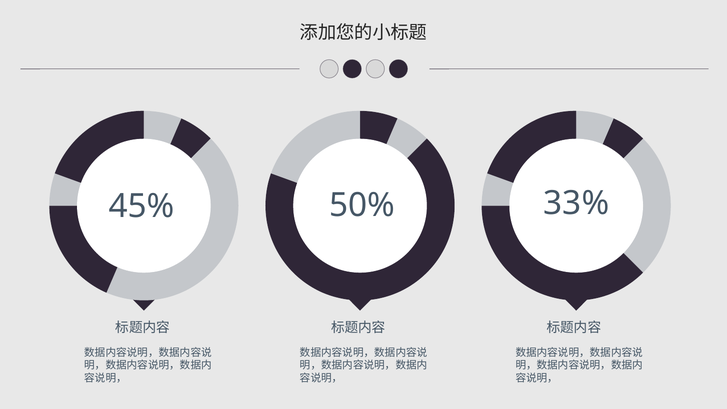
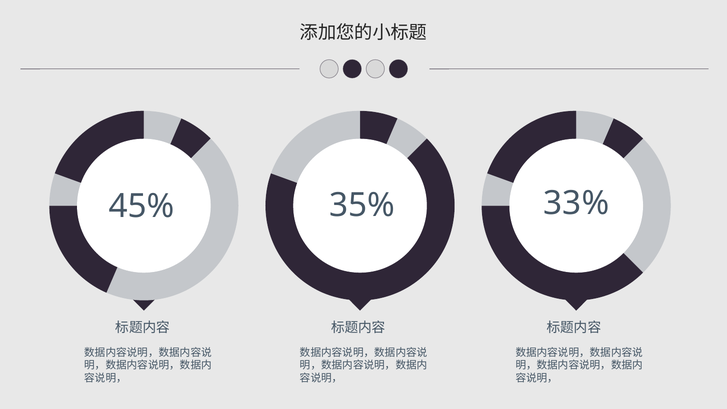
50%: 50% -> 35% (362, 205)
